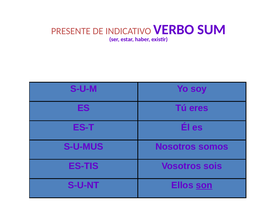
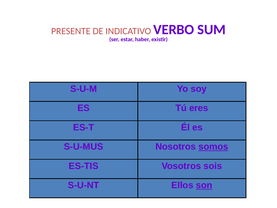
somos underline: none -> present (213, 147)
